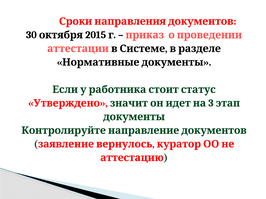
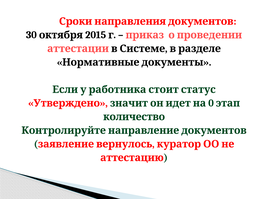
3: 3 -> 0 (211, 103)
документы: документы -> количество (134, 117)
